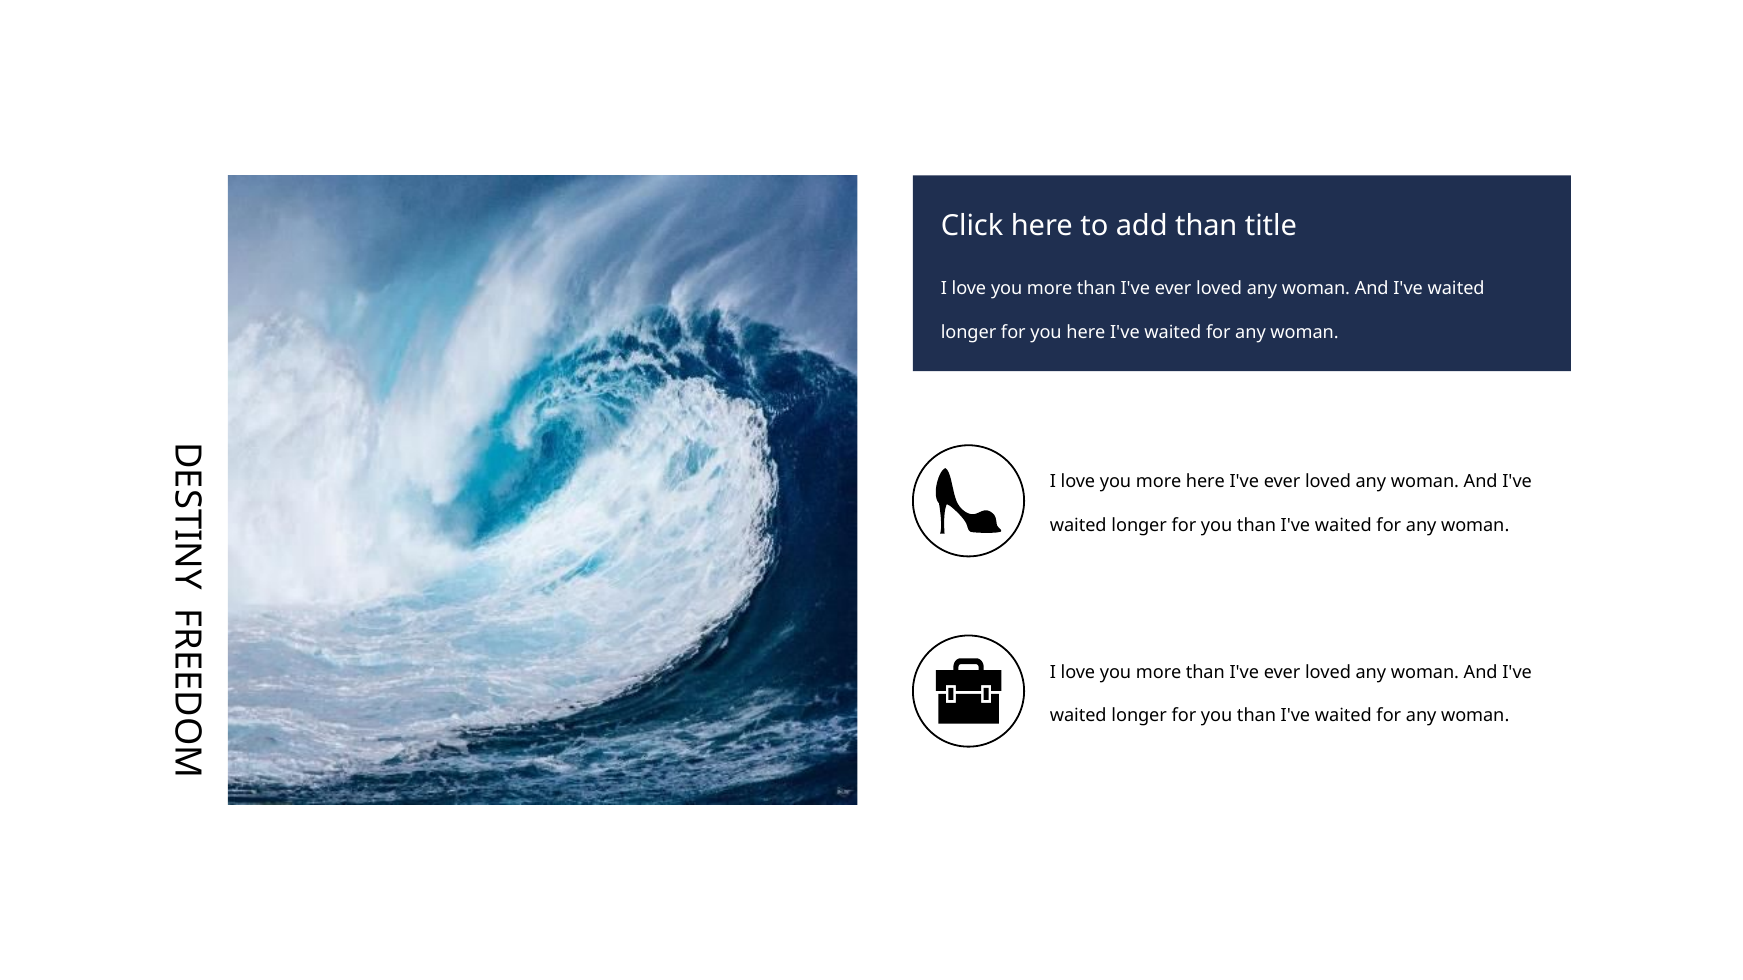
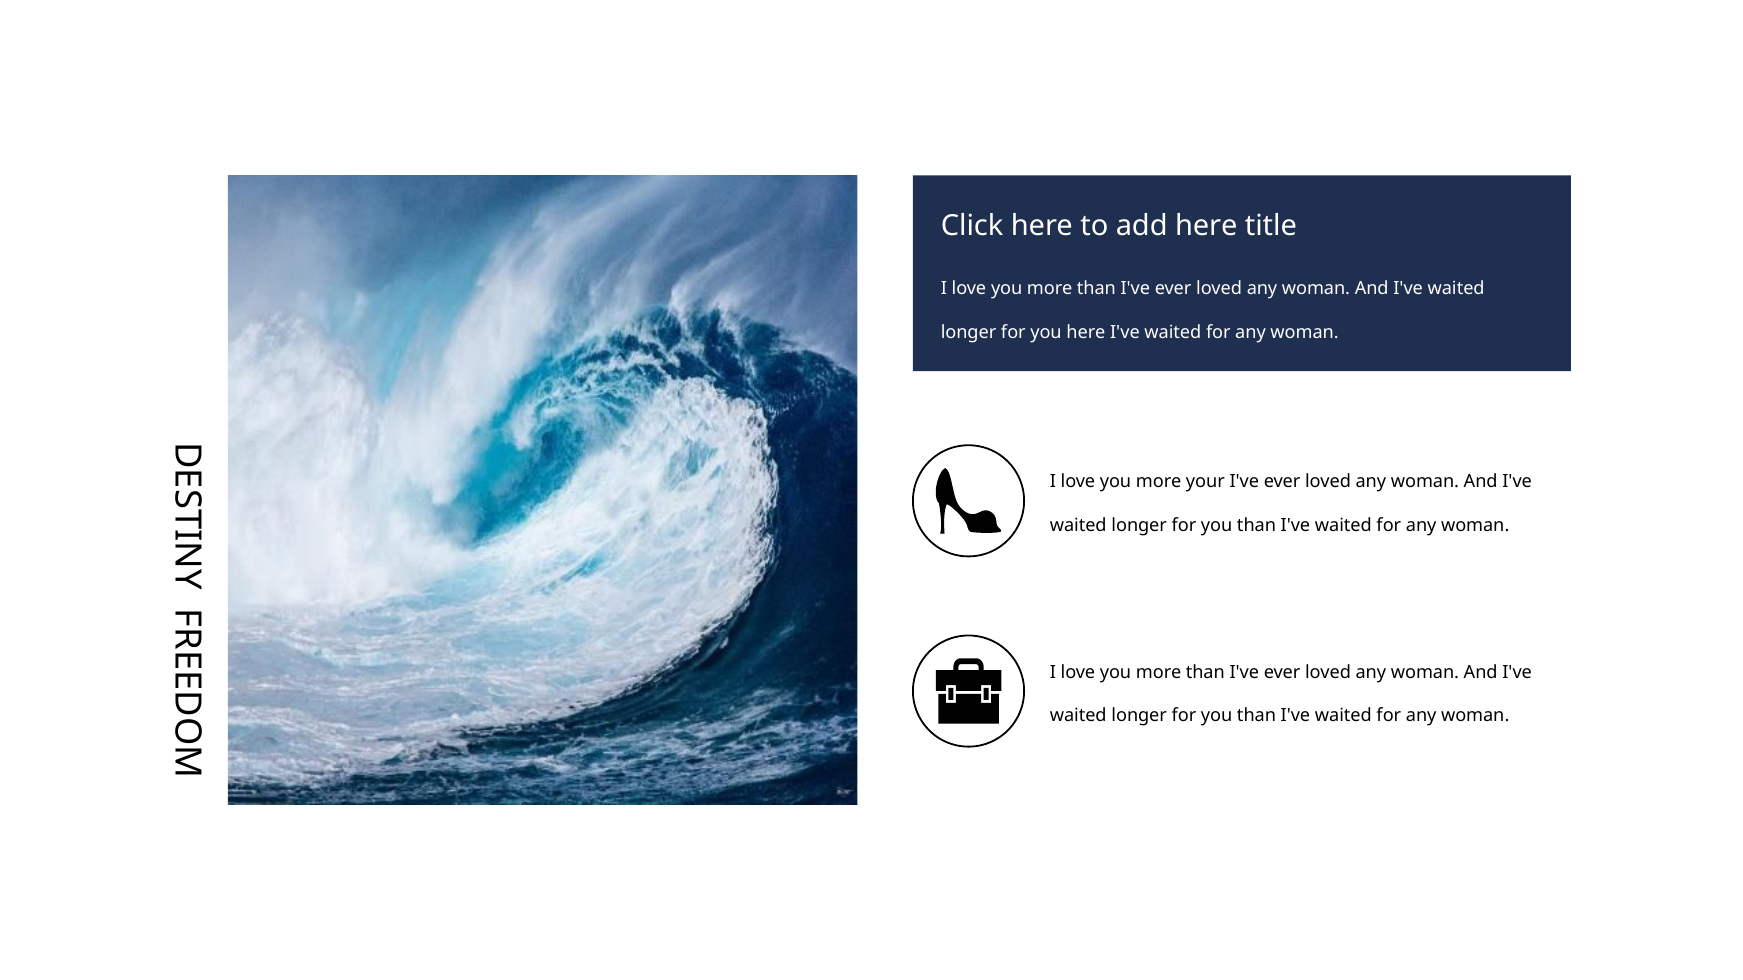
add than: than -> here (1206, 226)
more here: here -> your (1205, 482)
